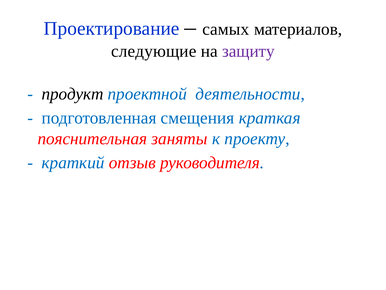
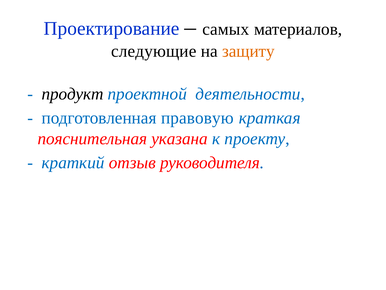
защиту colour: purple -> orange (248, 51)
смещения: смещения -> правовую (197, 118)
заняты: заняты -> указана (180, 138)
